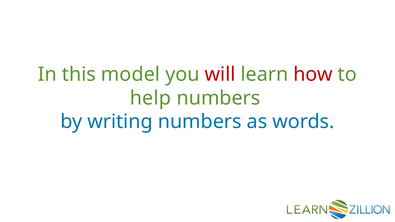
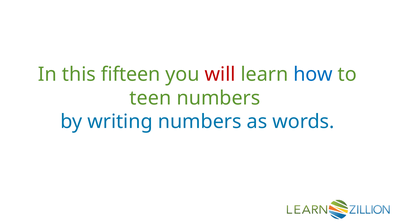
model: model -> fifteen (131, 74)
how colour: red -> blue (313, 74)
help: help -> teen (150, 98)
